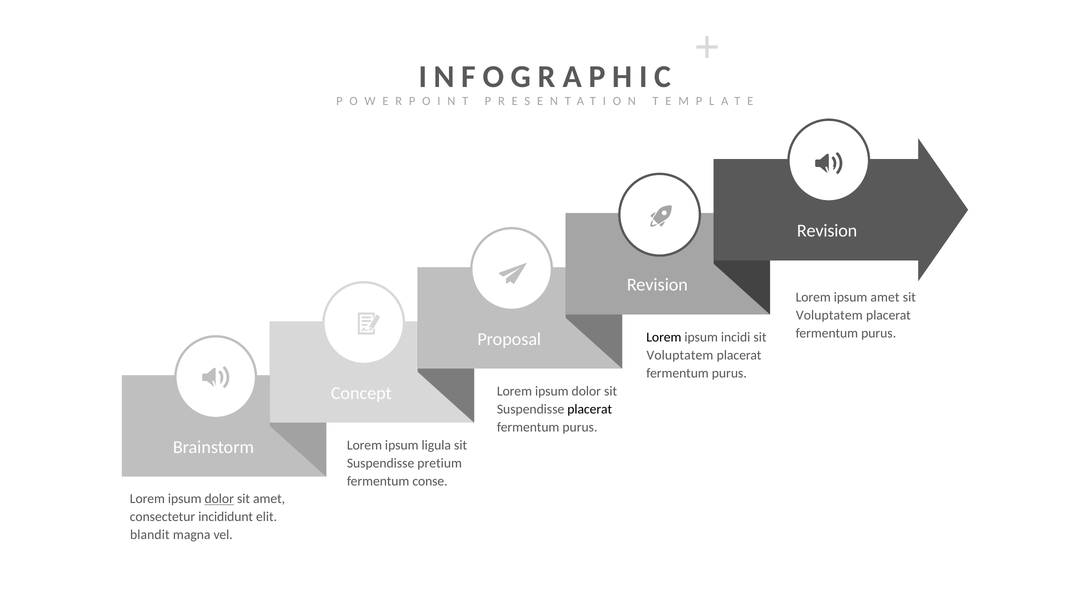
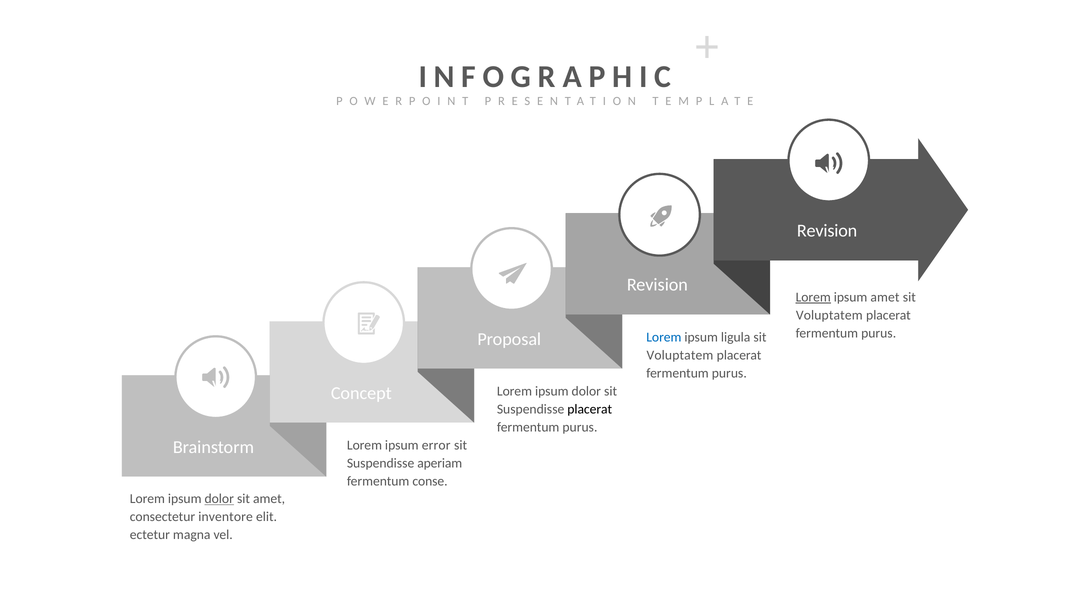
Lorem underline: none -> present (813, 297)
Lorem colour: black -> blue (664, 337)
incidi: incidi -> ligula (736, 337)
ligula: ligula -> error (436, 445)
pretium: pretium -> aperiam (440, 463)
incididunt: incididunt -> inventore (226, 517)
blandit: blandit -> ectetur (150, 535)
